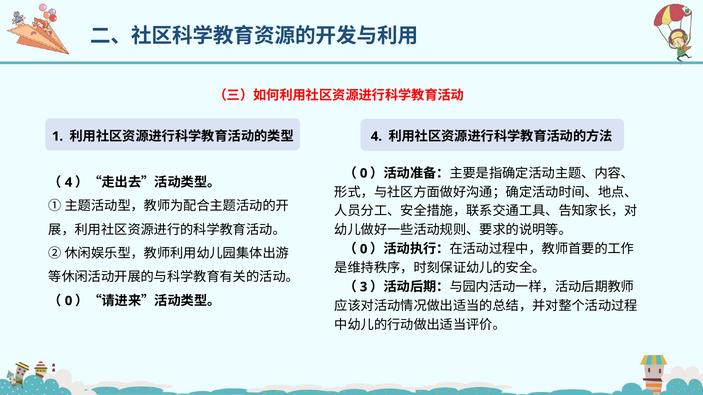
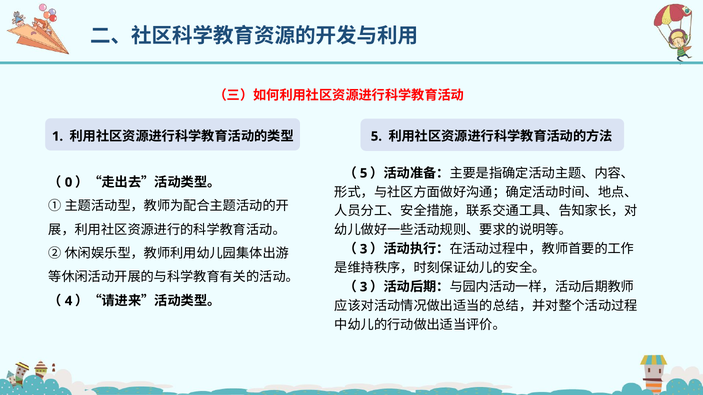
4: 4 -> 5 (376, 137)
0: 0 -> 5 (364, 173)
4: 4 -> 0 (69, 183)
0: 0 -> 3 (364, 249)
0: 0 -> 4 (69, 301)
